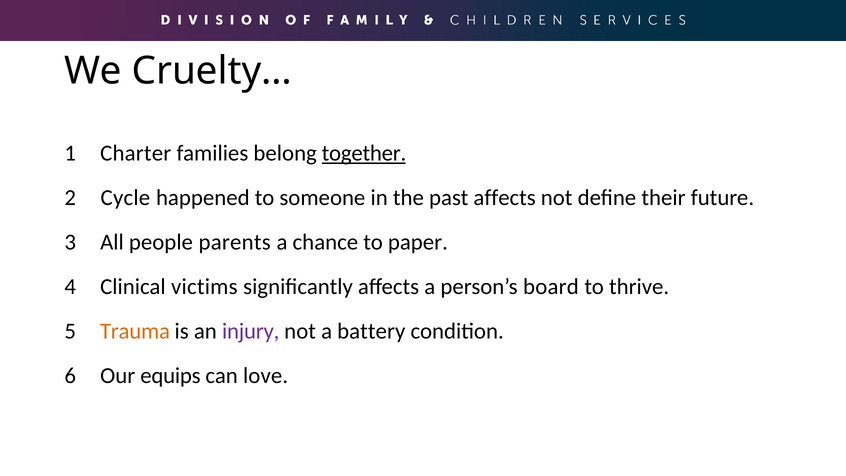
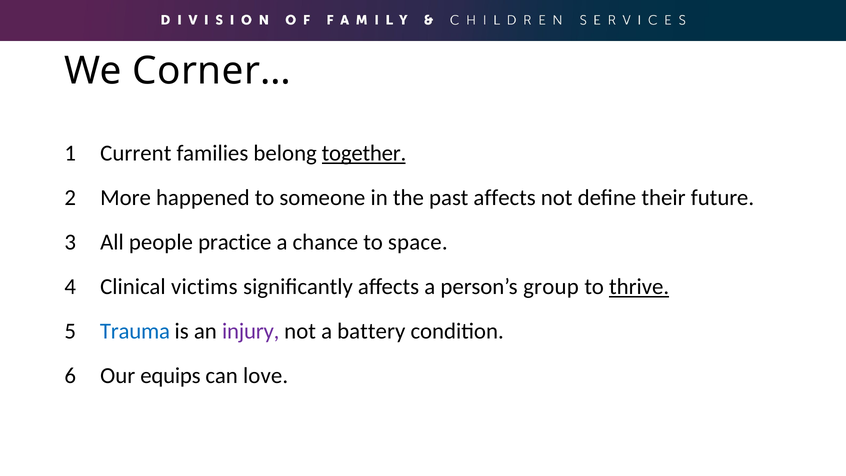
Cruelty…: Cruelty… -> Corner… (212, 71)
Charter: Charter -> Current (136, 153)
Cycle: Cycle -> More (126, 198)
parents: parents -> practice (235, 242)
paper: paper -> space (418, 242)
board: board -> group (551, 287)
thrive underline: none -> present (639, 287)
Trauma colour: orange -> blue (135, 331)
